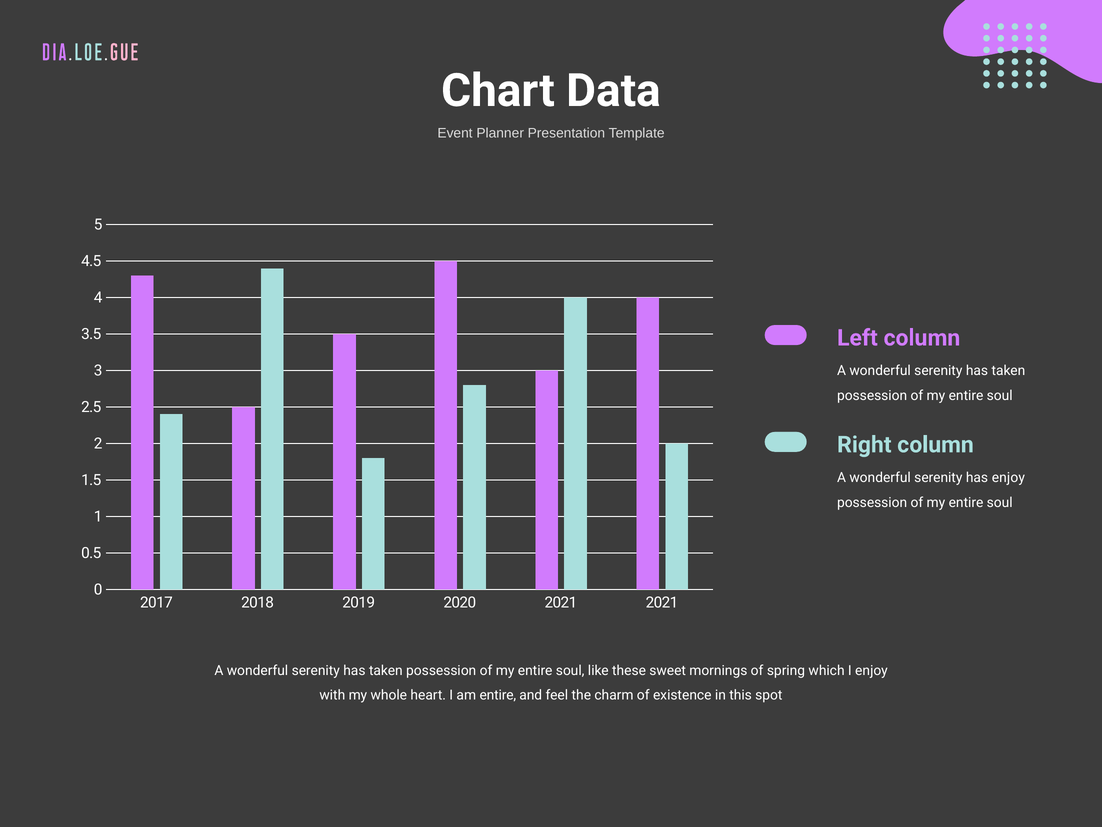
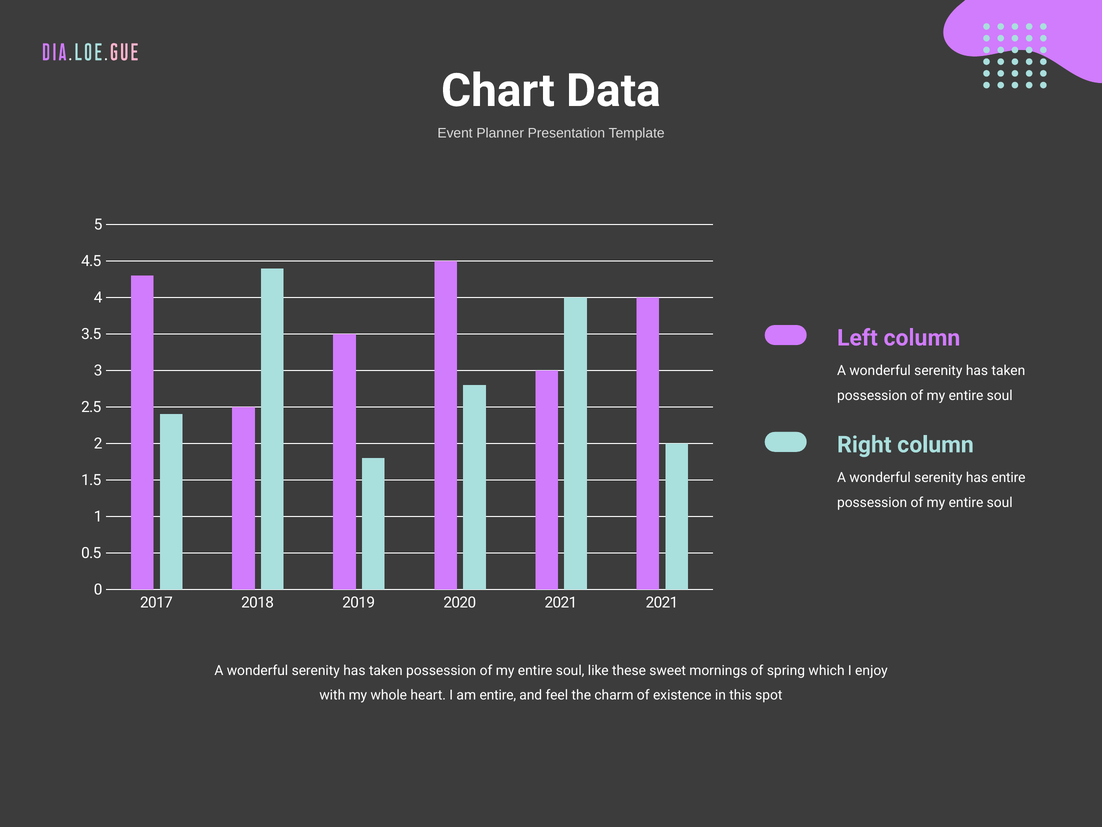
has enjoy: enjoy -> entire (1009, 477)
